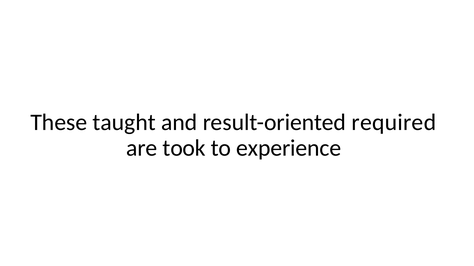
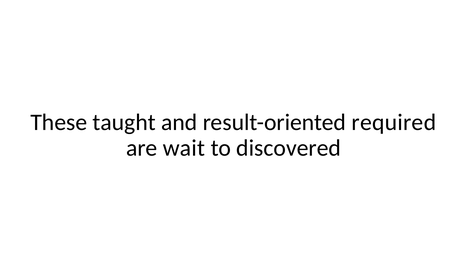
took: took -> wait (184, 148)
experience: experience -> discovered (289, 148)
